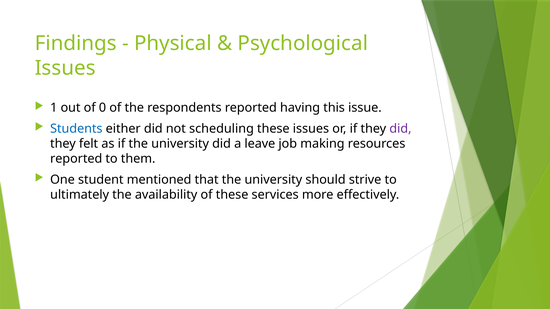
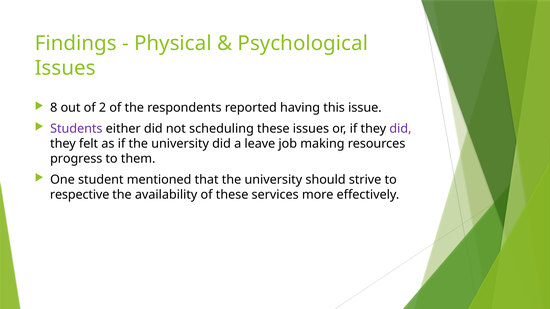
1: 1 -> 8 (54, 108)
0: 0 -> 2 (103, 108)
Students colour: blue -> purple (76, 129)
reported: reported -> progress (76, 159)
ultimately: ultimately -> respective (80, 195)
